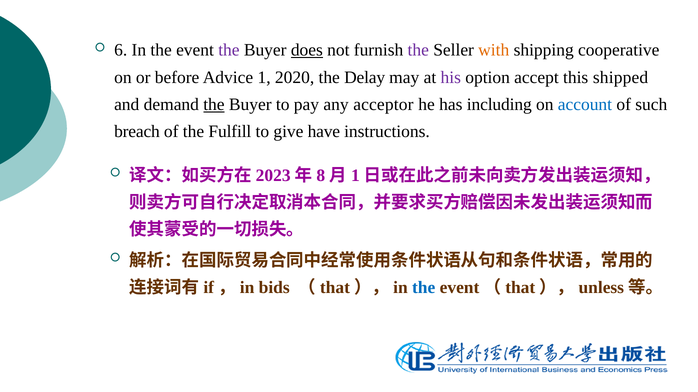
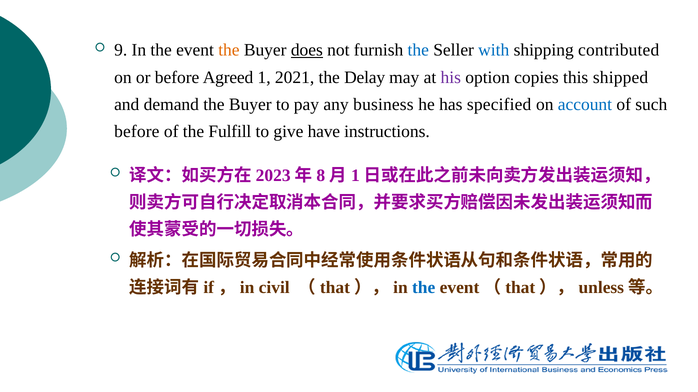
6: 6 -> 9 (121, 50)
the colour: purple -> orange (229, 50)
the colour: purple -> blue (418, 50)
with colour: orange -> blue (494, 50)
cooperative: cooperative -> contributed (619, 50)
Advice: Advice -> Agreed (228, 77)
2020: 2020 -> 2021 (295, 77)
accept: accept -> copies (536, 77)
the underline: present -> none (214, 105)
acceptor: acceptor -> business (383, 105)
including: including -> specified (499, 105)
breach: breach -> before (137, 132)
bids: bids -> civil (274, 288)
